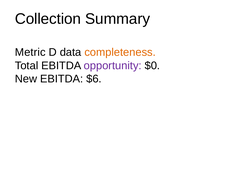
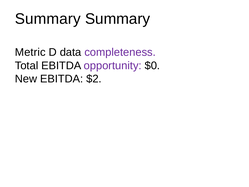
Collection: Collection -> Summary (48, 19)
completeness colour: orange -> purple (120, 52)
$6: $6 -> $2 (94, 79)
